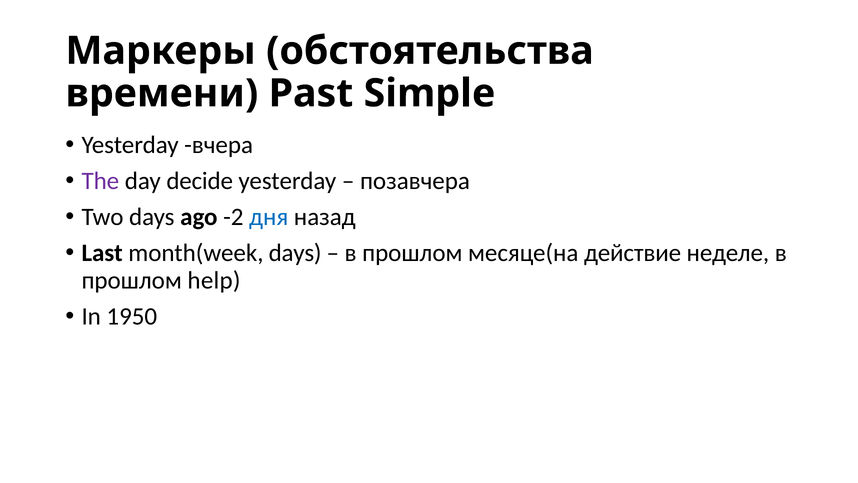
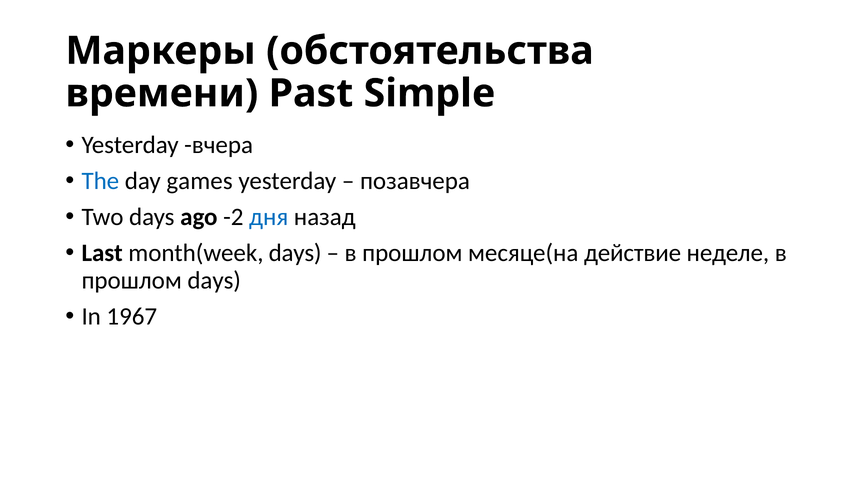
The colour: purple -> blue (100, 181)
decide: decide -> games (200, 181)
прошлом help: help -> days (214, 280)
1950: 1950 -> 1967 (132, 316)
